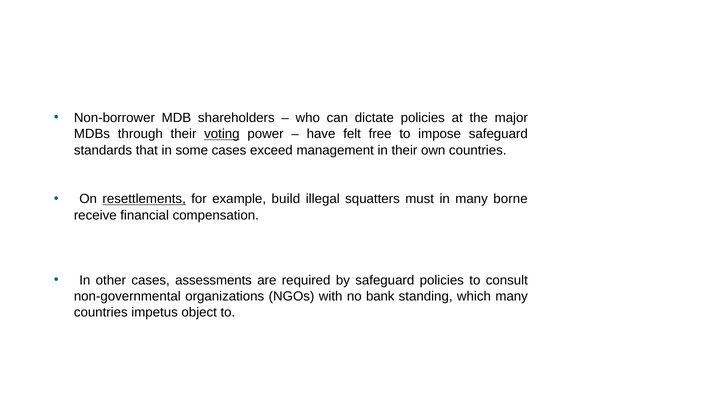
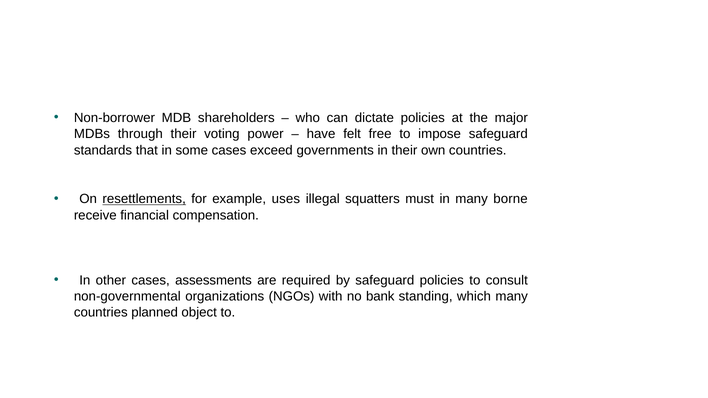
voting underline: present -> none (222, 134)
management: management -> governments (335, 150)
build: build -> uses (286, 199)
impetus: impetus -> planned (155, 313)
